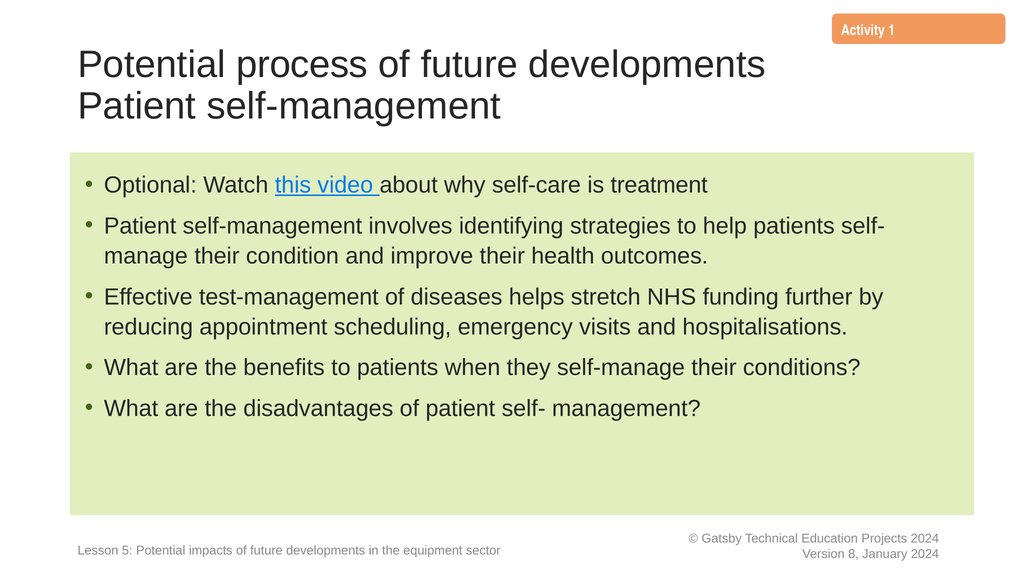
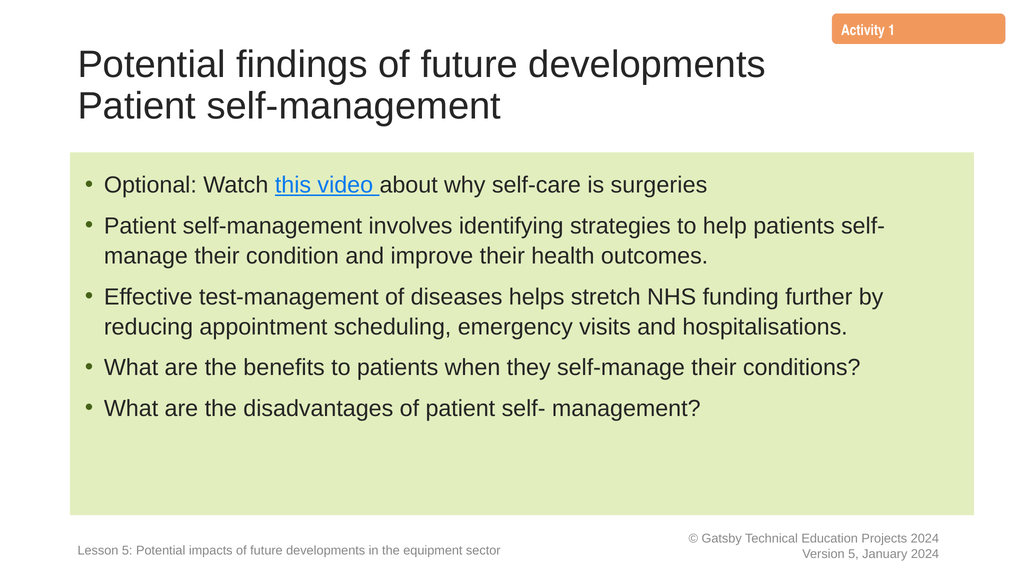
process: process -> findings (302, 65)
treatment: treatment -> surgeries (659, 185)
8: 8 -> 5 (853, 554)
